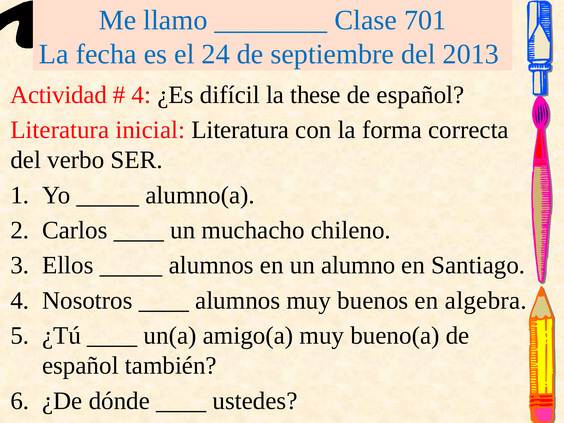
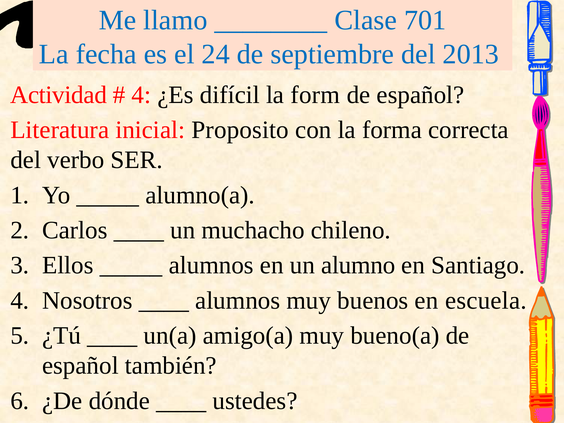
these: these -> form (315, 95)
inicial Literatura: Literatura -> Proposito (240, 130)
algebra: algebra -> escuela (486, 300)
